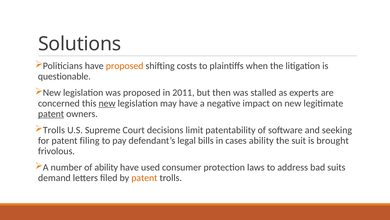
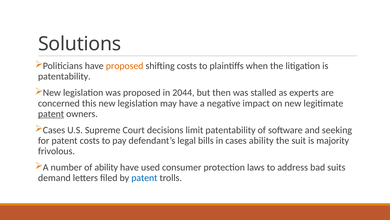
questionable: questionable -> patentability (64, 76)
2011: 2011 -> 2044 (183, 92)
new underline: present -> none (107, 103)
Trolls: Trolls -> Cases (54, 130)
patent filing: filing -> costs (90, 140)
brought: brought -> majority (333, 140)
patent colour: orange -> blue (144, 178)
